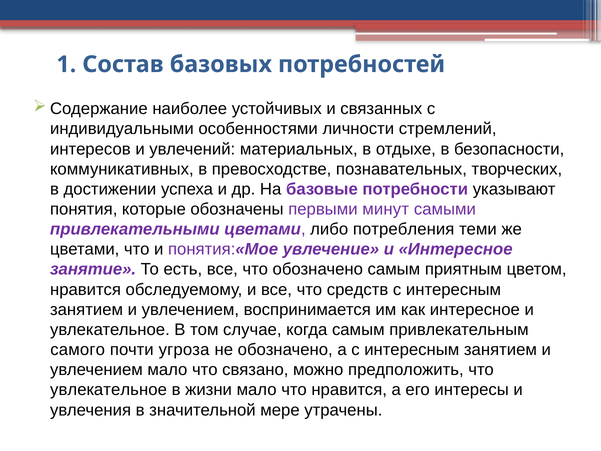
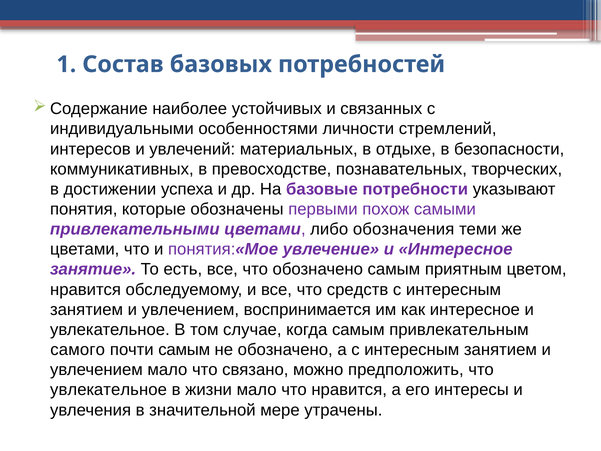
минут: минут -> похож (386, 209)
потребления: потребления -> обозначения (404, 229)
почти угроза: угроза -> самым (184, 350)
